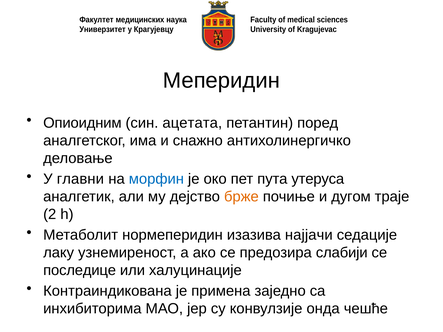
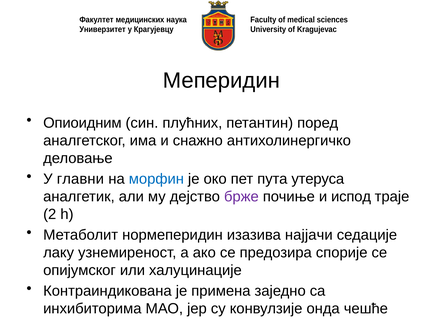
ацетата: ацетата -> плућних (192, 123)
брже colour: orange -> purple (241, 197)
дугом: дугом -> испод (351, 197)
слабији: слабији -> спорије (342, 253)
последице: последице -> опијумског (80, 271)
